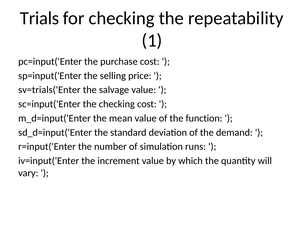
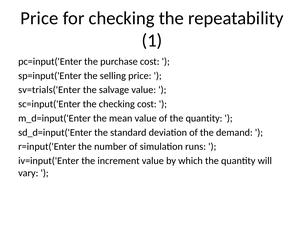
Trials: Trials -> Price (39, 18)
of the function: function -> quantity (204, 118)
